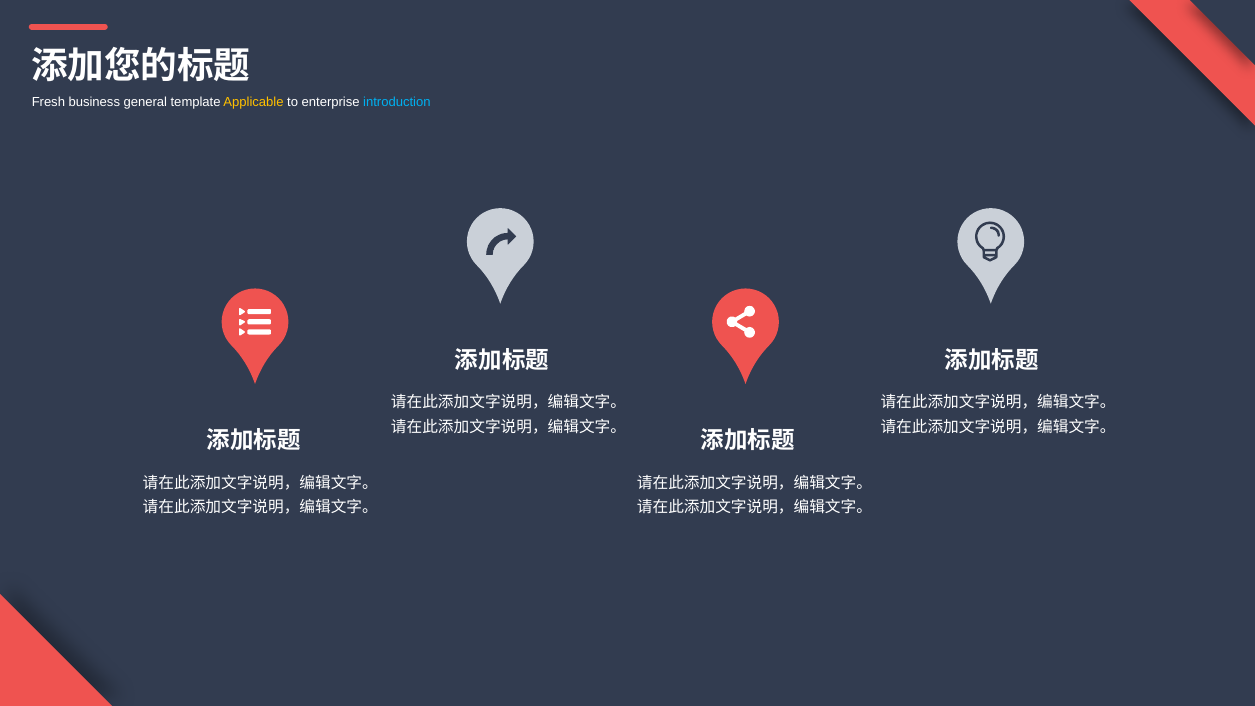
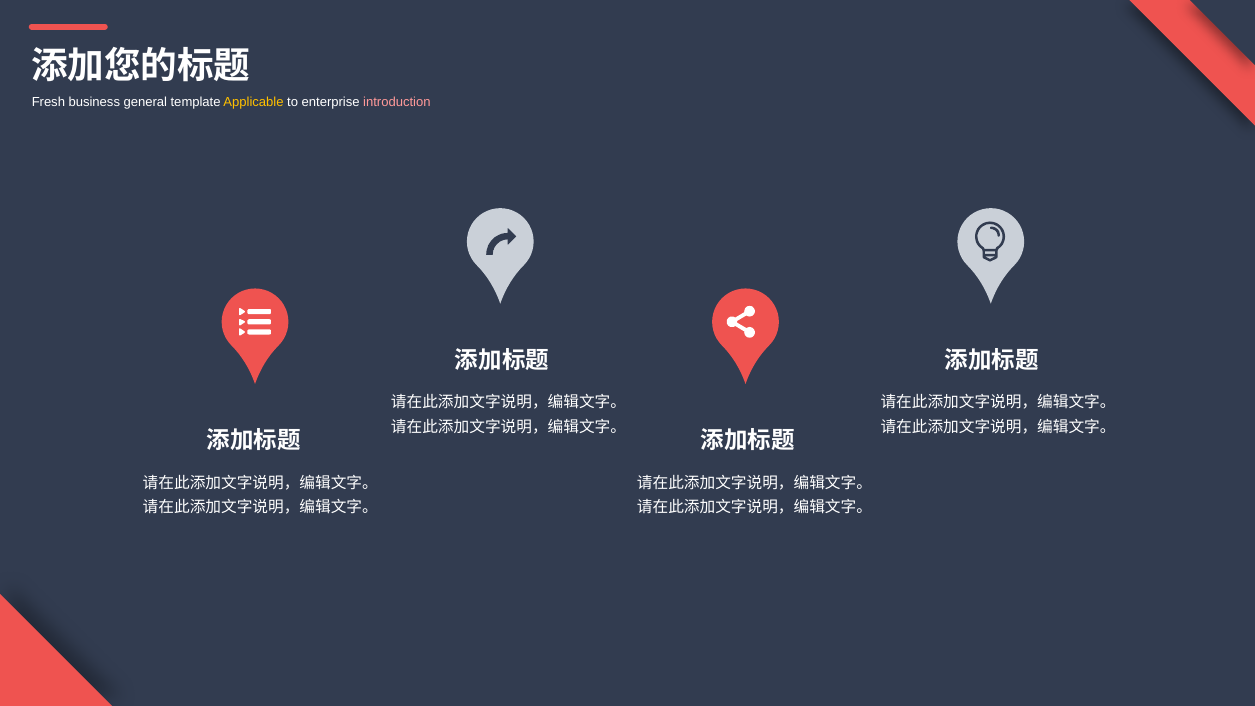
introduction colour: light blue -> pink (397, 103)
